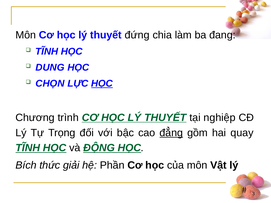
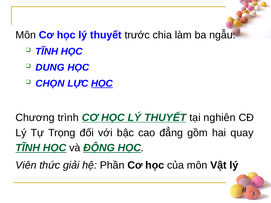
đứng: đứng -> trước (137, 35)
đang: đang -> ngẫu (222, 35)
nghiệp: nghiệp -> nghiên (220, 118)
đẳng underline: present -> none (171, 133)
Bích: Bích -> Viên (26, 165)
